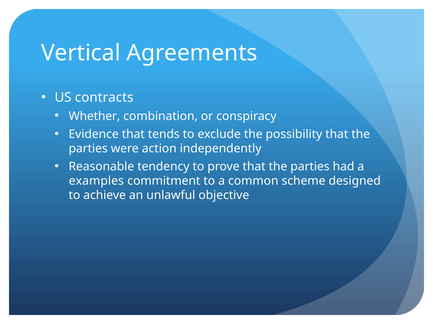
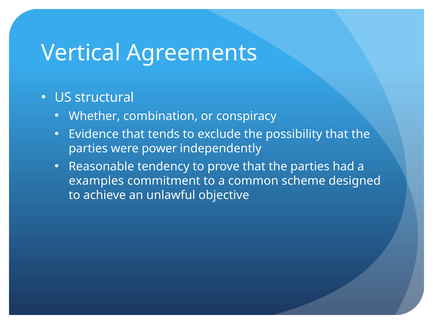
contracts: contracts -> structural (104, 98)
action: action -> power (159, 149)
